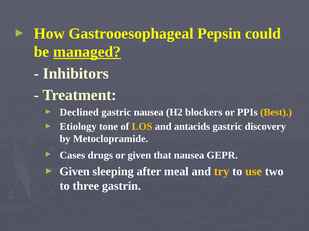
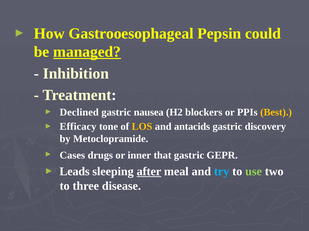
Inhibitors: Inhibitors -> Inhibition (76, 74)
Etiology: Etiology -> Efficacy (78, 127)
or given: given -> inner (139, 156)
that nausea: nausea -> gastric (189, 156)
Given: Given -> Leads (75, 172)
after underline: none -> present (149, 172)
try colour: yellow -> light blue (222, 172)
use colour: yellow -> light green (254, 172)
gastrin: gastrin -> disease (121, 186)
